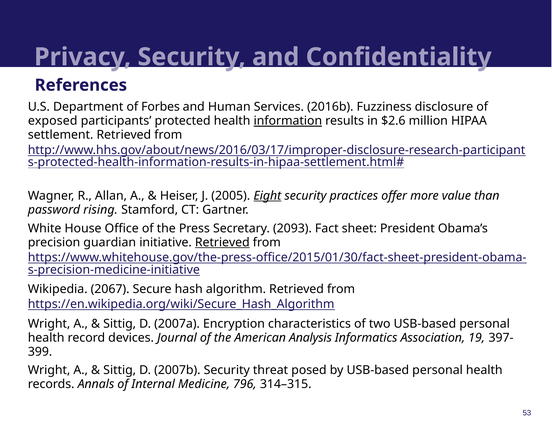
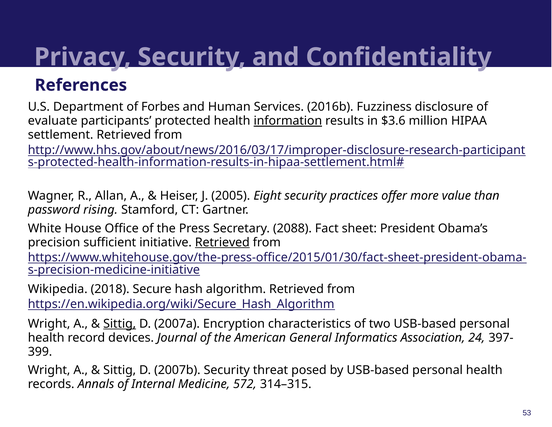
exposed: exposed -> evaluate (53, 121)
$2.6: $2.6 -> $3.6 (393, 121)
Eight underline: present -> none (267, 195)
2093: 2093 -> 2088 (292, 228)
guardian: guardian -> sufficient (110, 242)
2067: 2067 -> 2018 (110, 289)
Sittig underline: none -> present (120, 323)
Analysis: Analysis -> General (310, 337)
19: 19 -> 24 (477, 337)
796: 796 -> 572 (245, 384)
